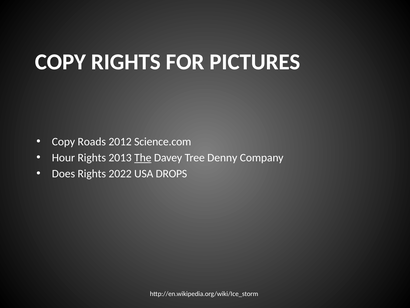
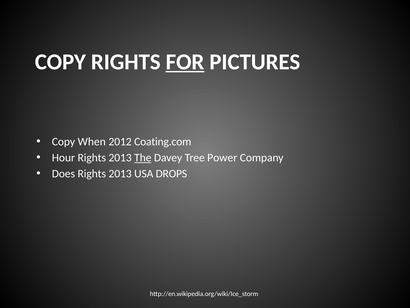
FOR underline: none -> present (185, 62)
Roads: Roads -> When (92, 142)
Science.com: Science.com -> Coating.com (163, 142)
Denny: Denny -> Power (222, 158)
2022: 2022 -> 2013 (120, 174)
